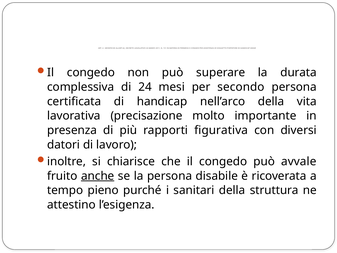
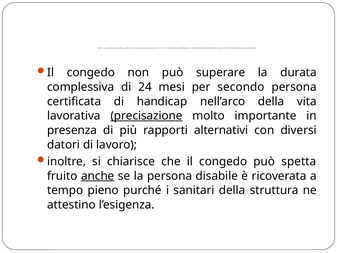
precisazione underline: none -> present (147, 116)
figurativa: figurativa -> alternativi (221, 130)
avvale: avvale -> spetta (299, 161)
